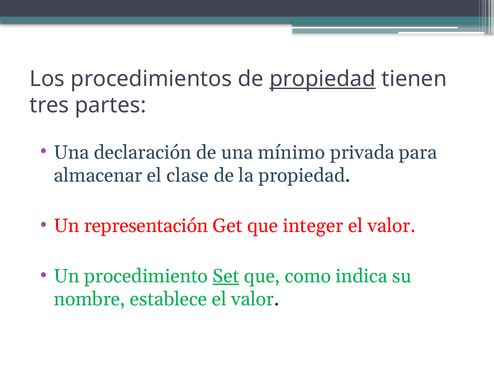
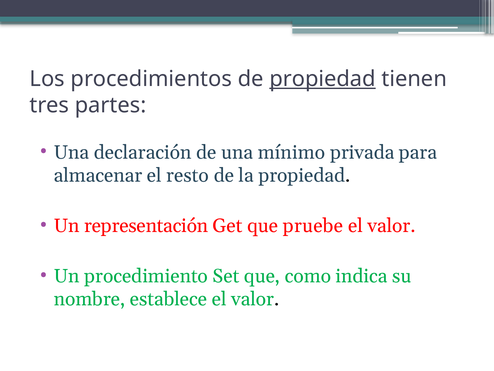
clase: clase -> resto (188, 175)
integer: integer -> pruebe (313, 225)
Set underline: present -> none (226, 276)
